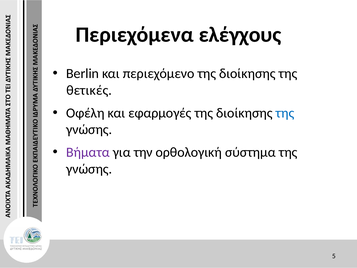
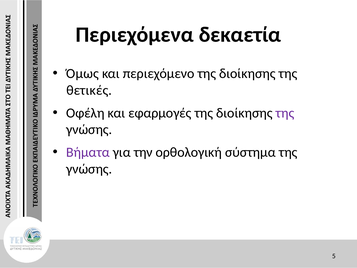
ελέγχους: ελέγχους -> δεκαετία (240, 35)
Berlin: Berlin -> Όμως (82, 74)
της colour: blue -> purple (285, 113)
